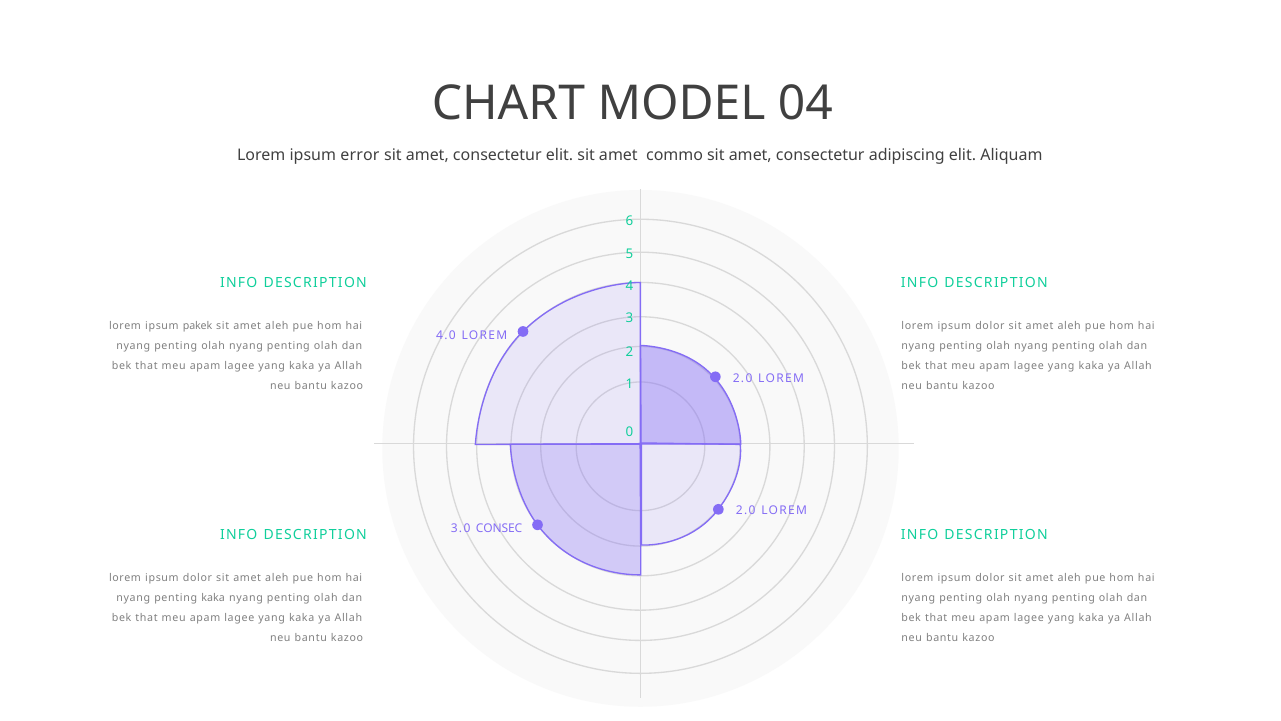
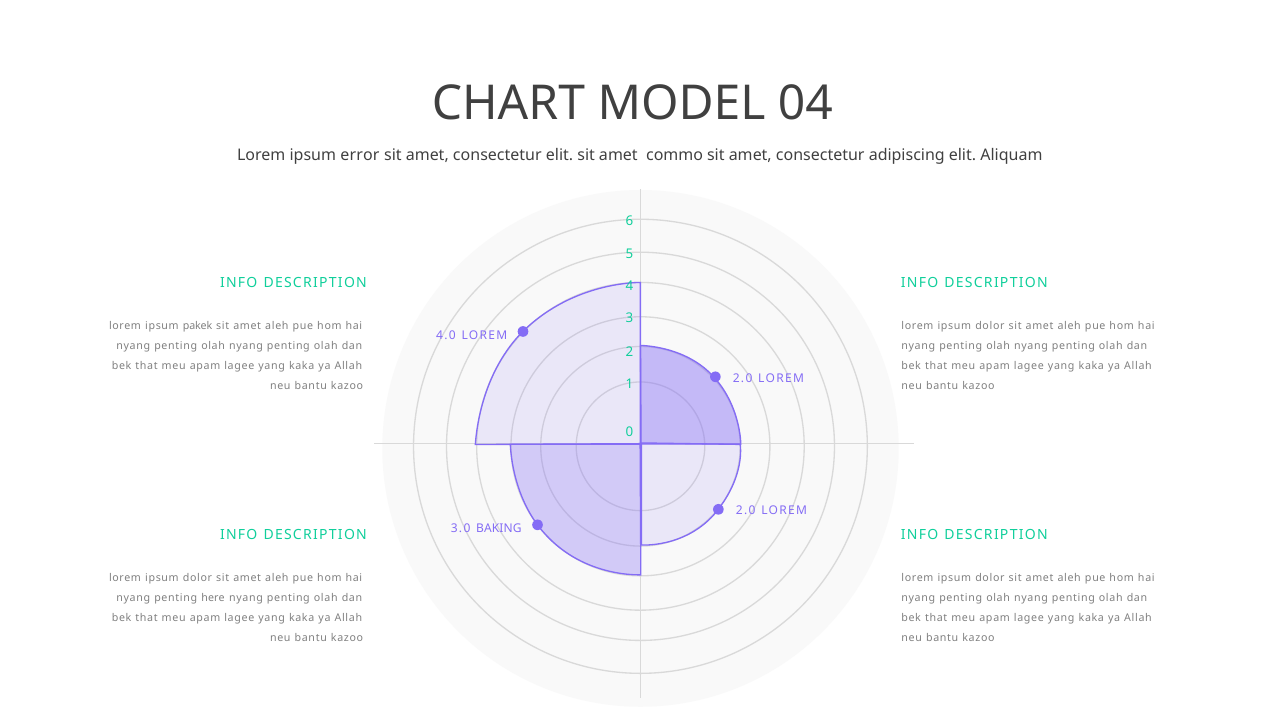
CONSEC: CONSEC -> BAKING (499, 528)
penting kaka: kaka -> here (213, 597)
